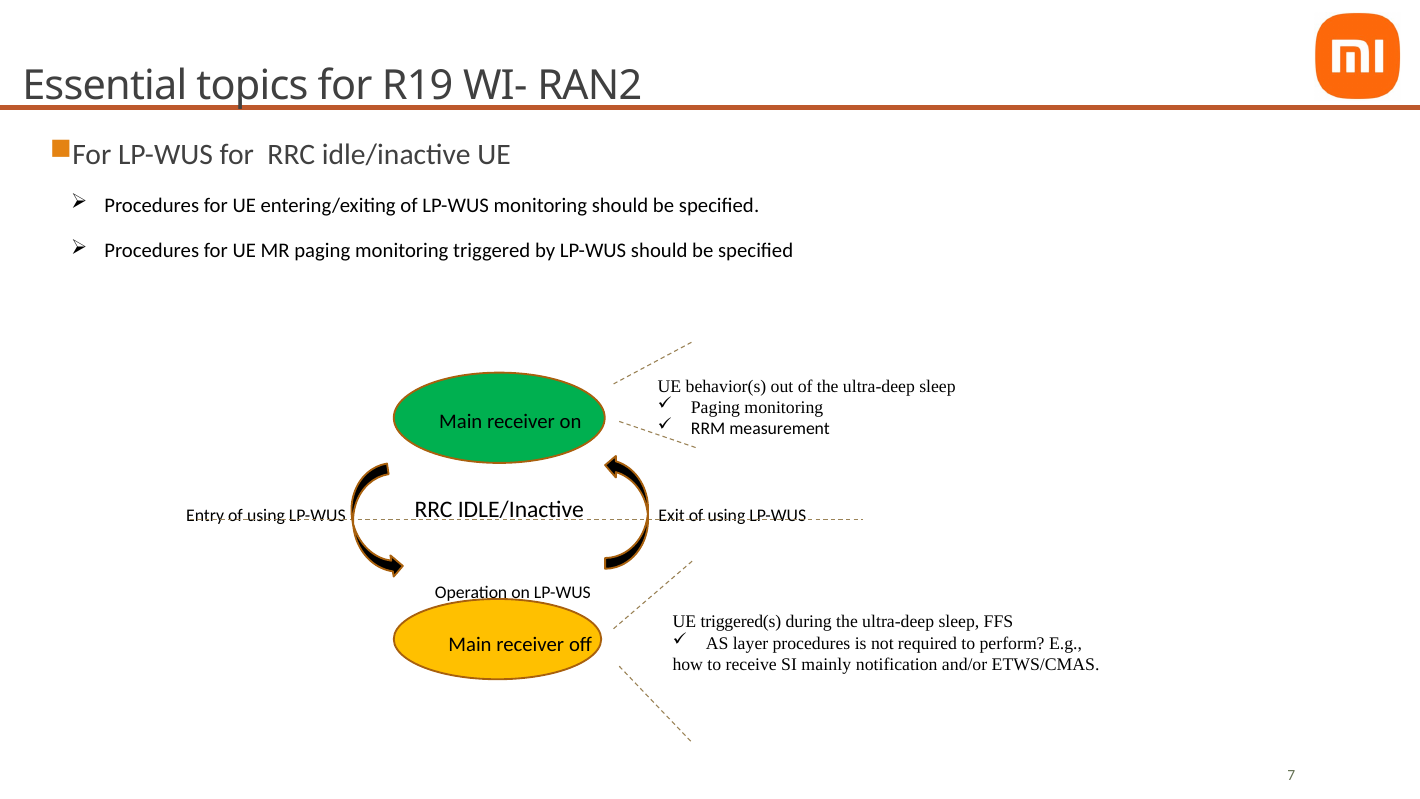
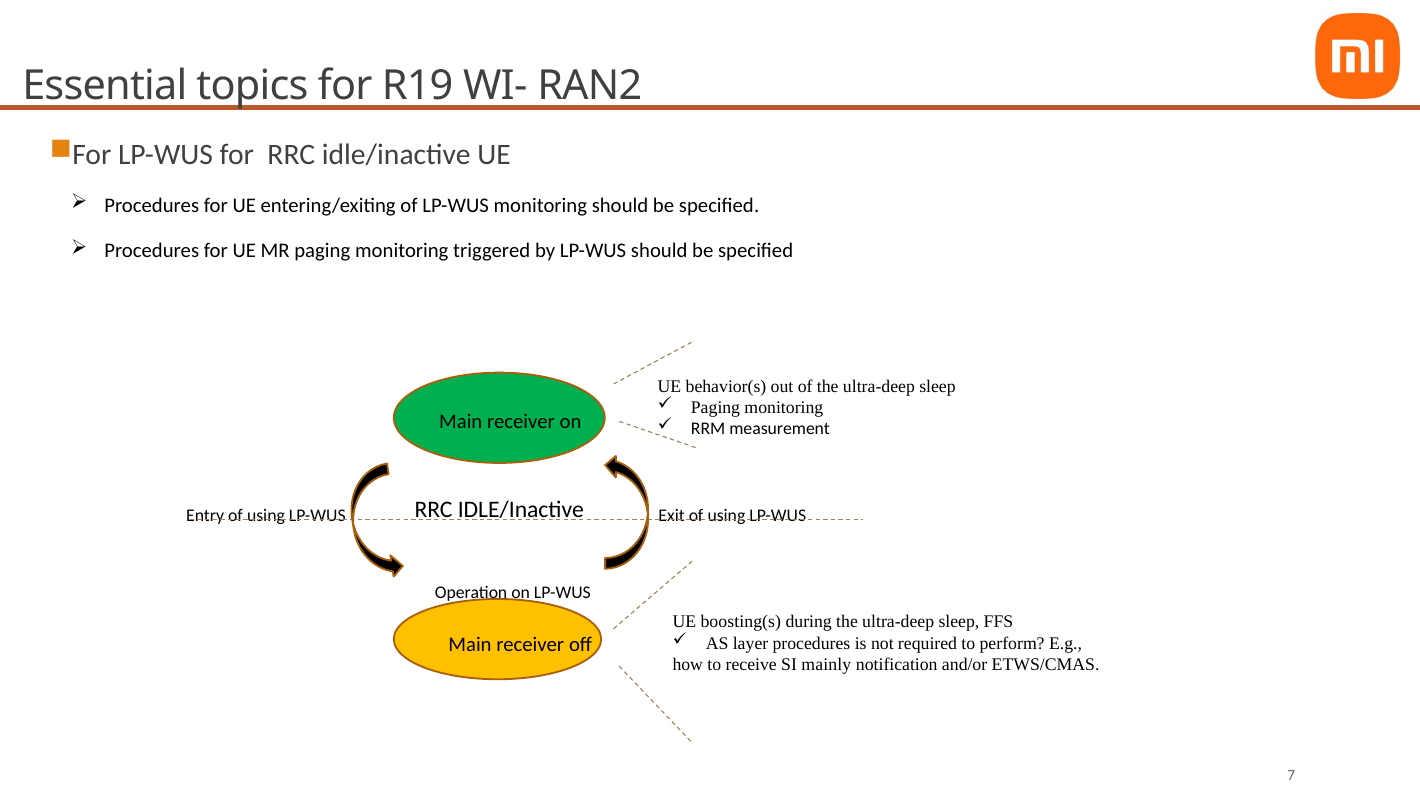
triggered(s: triggered(s -> boosting(s (741, 622)
